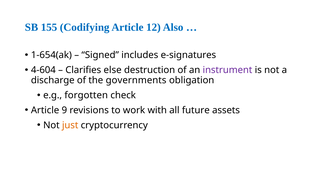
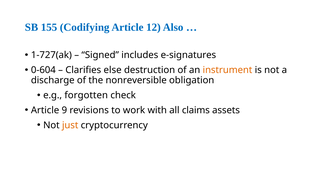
1-654(ak: 1-654(ak -> 1-727(ak (51, 55)
4-604: 4-604 -> 0-604 (43, 70)
instrument colour: purple -> orange (227, 70)
governments: governments -> nonreversible (136, 80)
future: future -> claims (196, 110)
